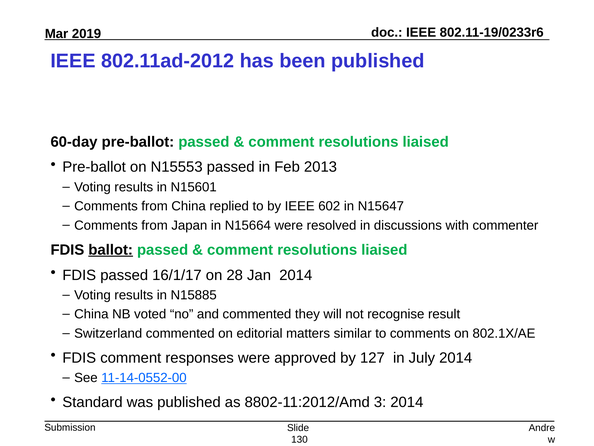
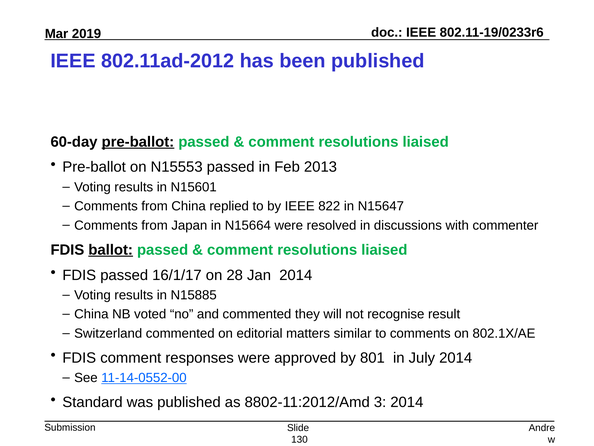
pre-ballot underline: none -> present (138, 142)
602: 602 -> 822 (329, 206)
127: 127 -> 801 (372, 357)
